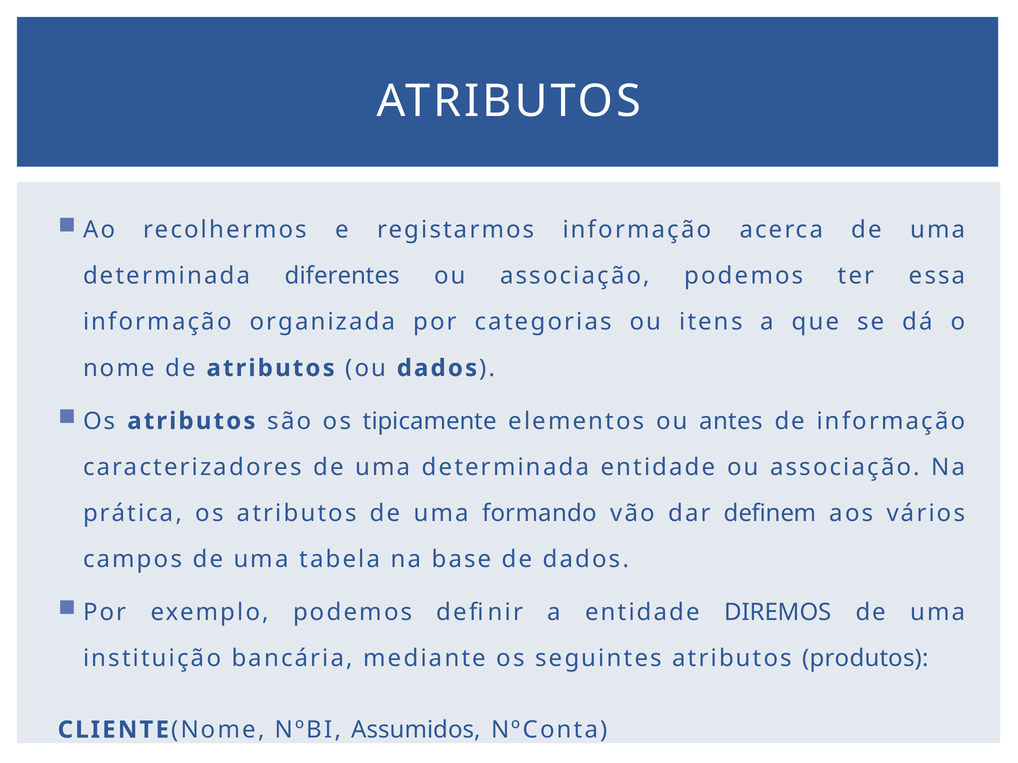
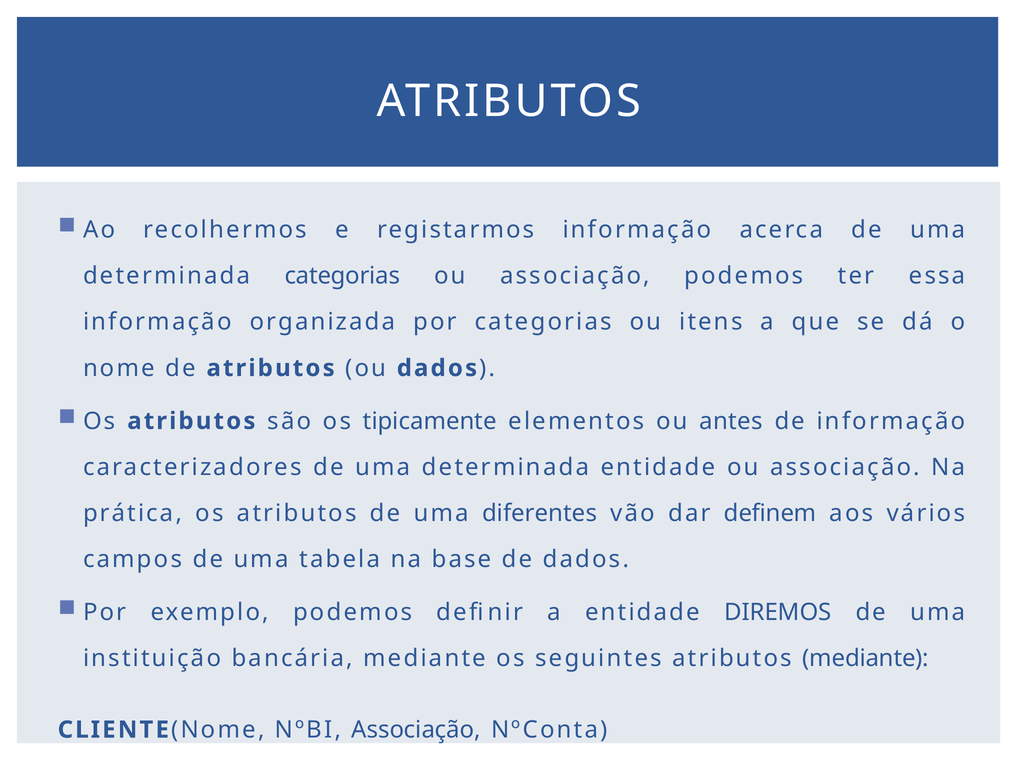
determinada diferentes: diferentes -> categorias (342, 276)
formando: formando -> diferentes (540, 514)
atributos produtos: produtos -> mediante (866, 659)
NºBI Assumidos: Assumidos -> Associação (416, 730)
